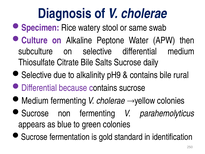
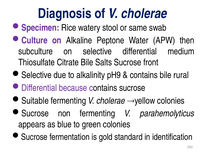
daily: daily -> front (151, 62)
Medium: Medium -> Suitable (35, 101)
